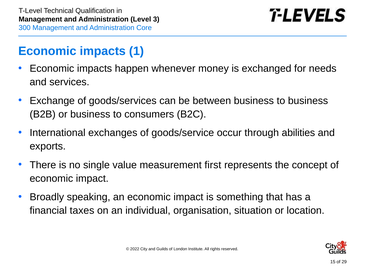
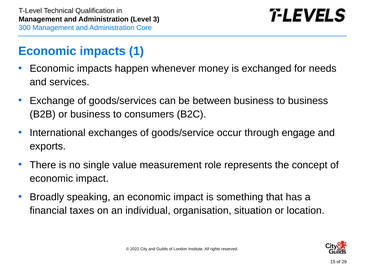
abilities: abilities -> engage (298, 133)
first: first -> role (213, 165)
